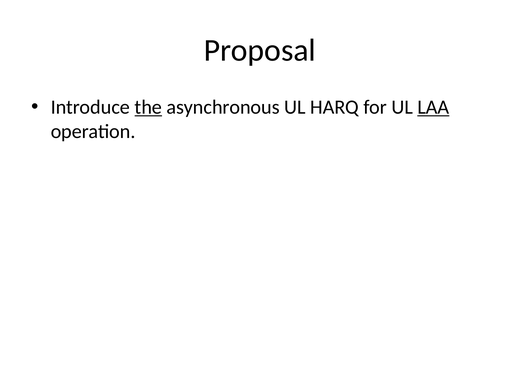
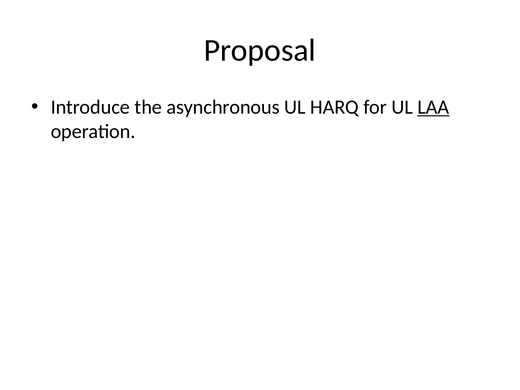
the underline: present -> none (148, 107)
